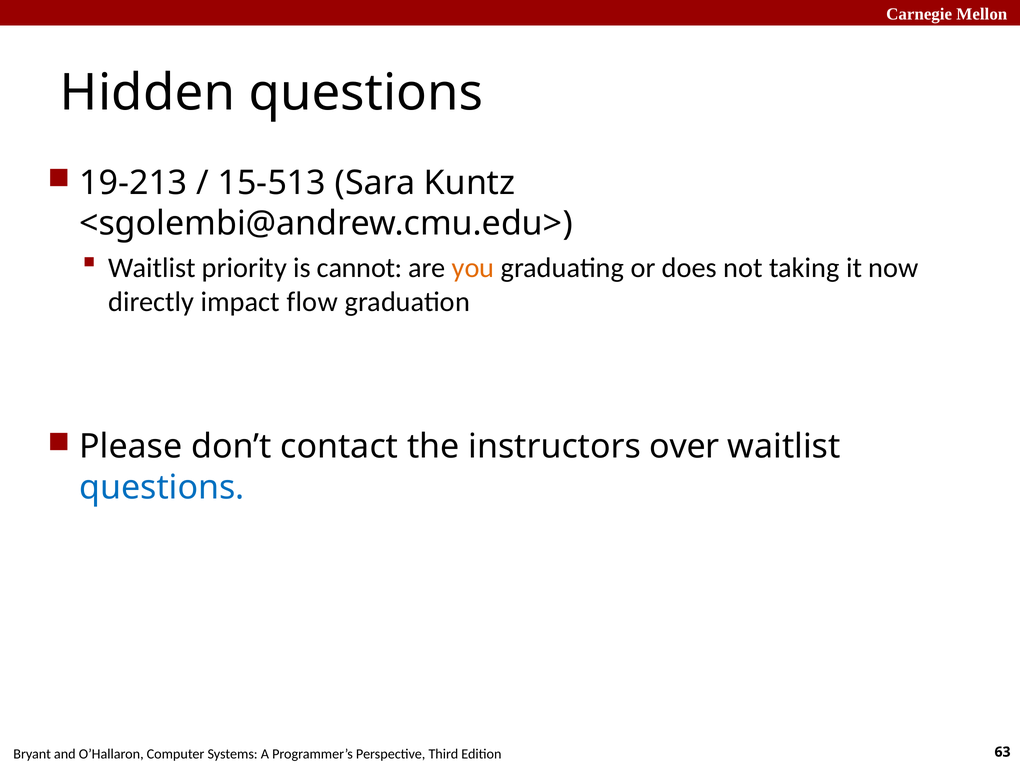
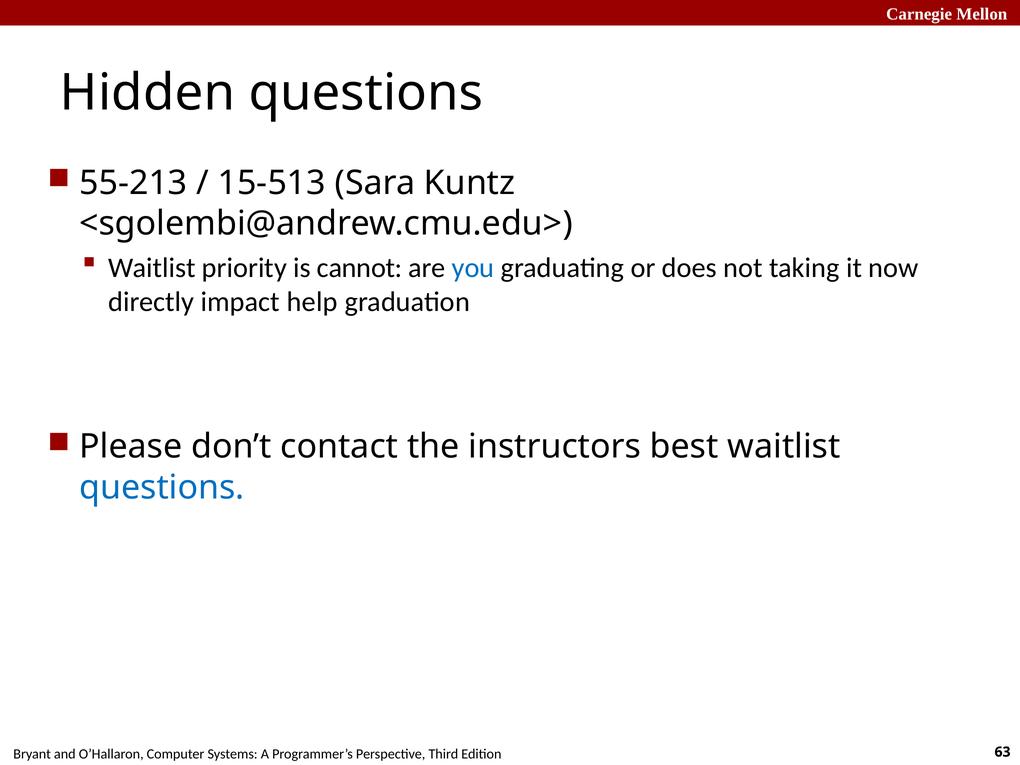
19-213: 19-213 -> 55-213 (133, 183)
you colour: orange -> blue (473, 268)
flow: flow -> help (312, 302)
over: over -> best (684, 447)
